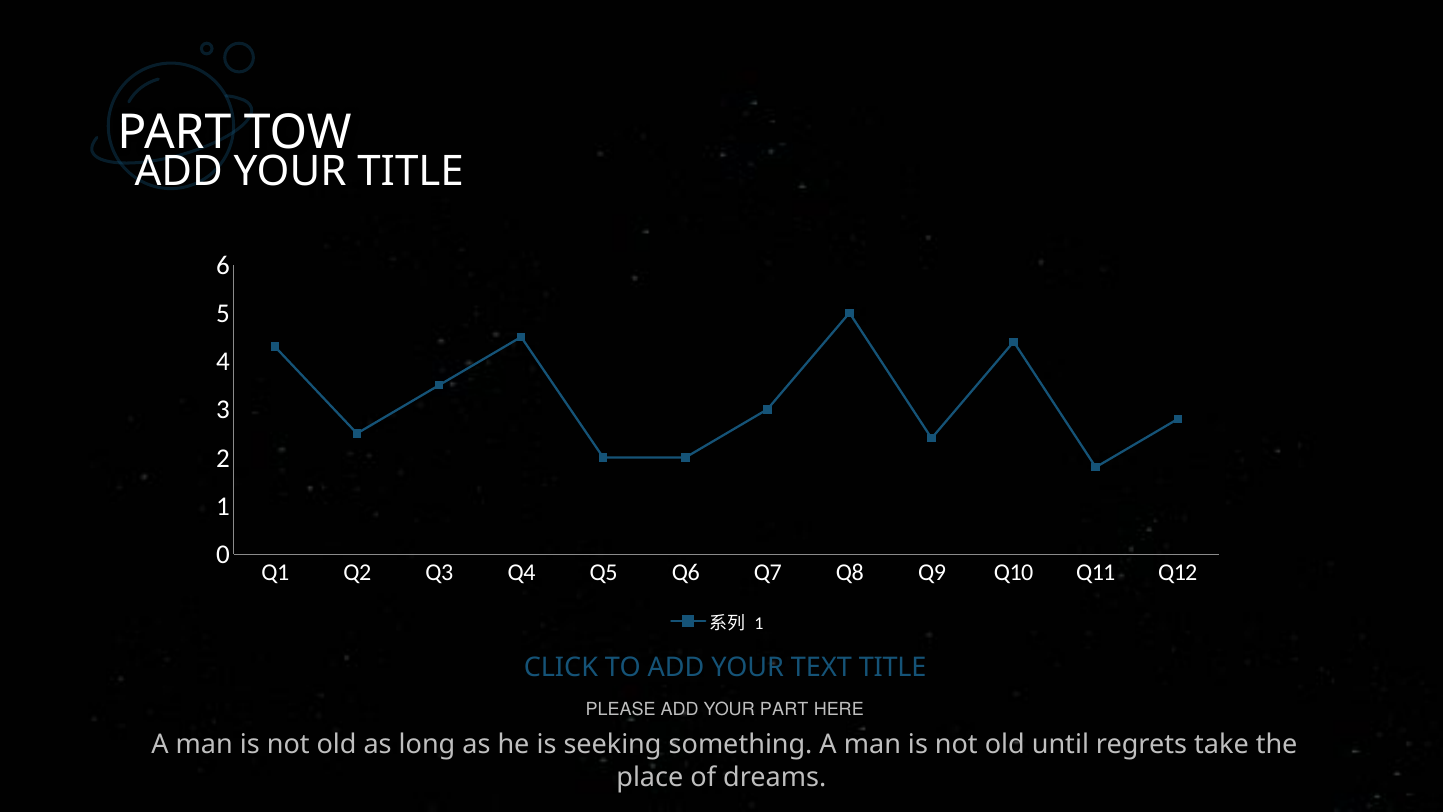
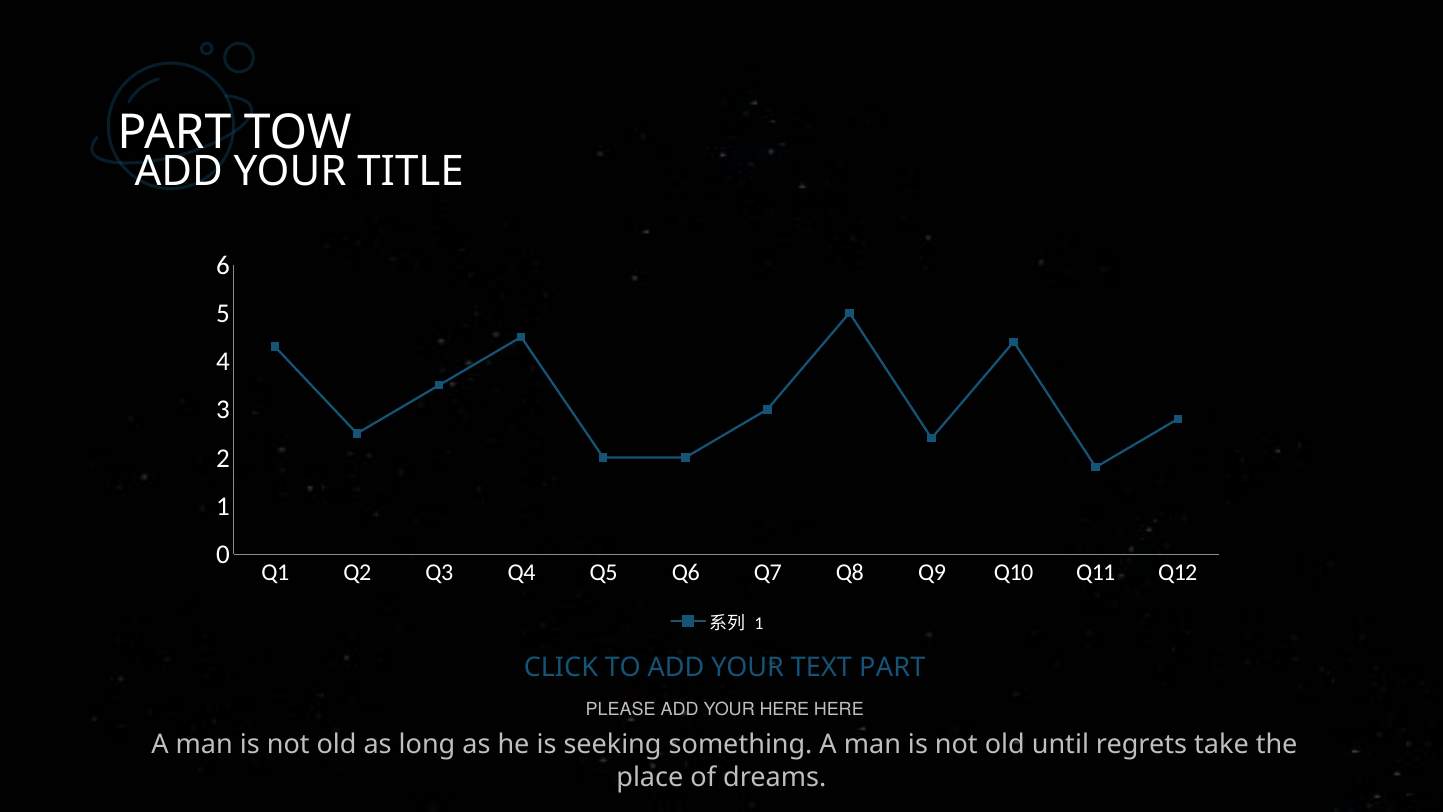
TEXT TITLE: TITLE -> PART (892, 668)
YOUR PART: PART -> HERE (784, 709)
